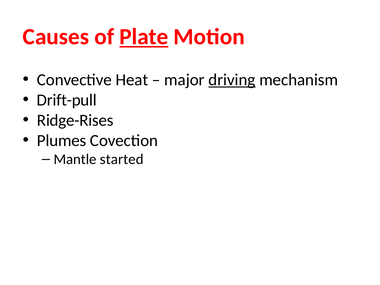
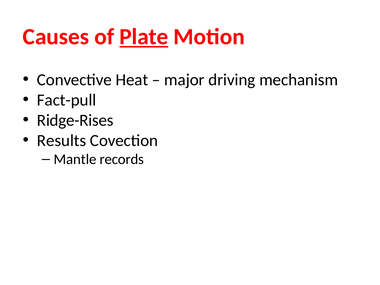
driving underline: present -> none (232, 80)
Drift-pull: Drift-pull -> Fact-pull (67, 100)
Plumes: Plumes -> Results (62, 141)
started: started -> records (122, 159)
